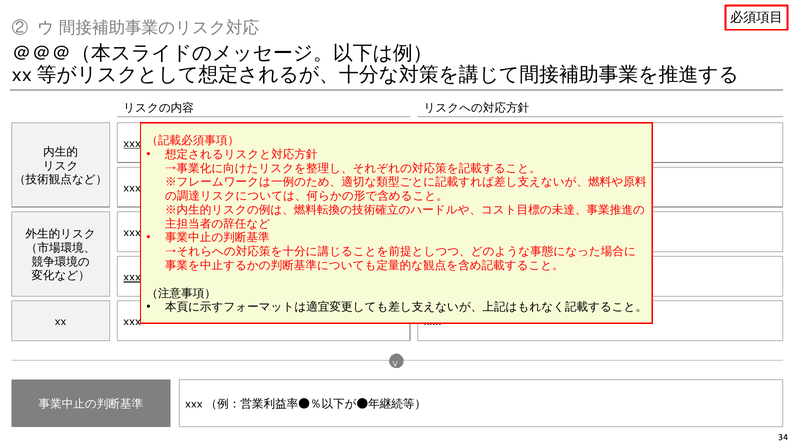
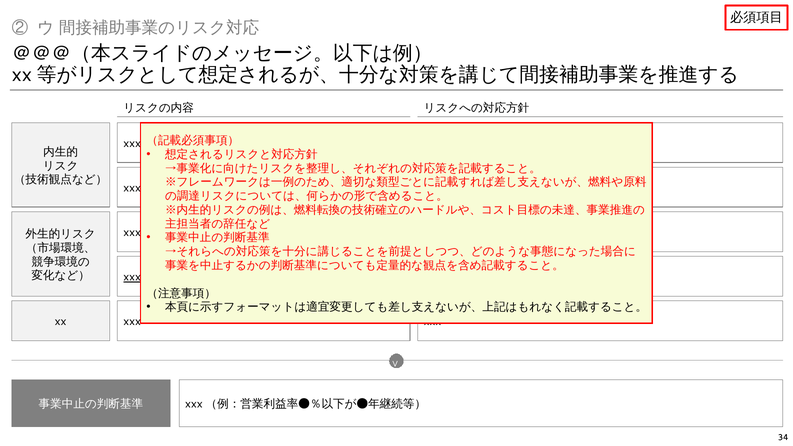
xxx underline: present -> none (132, 143)
